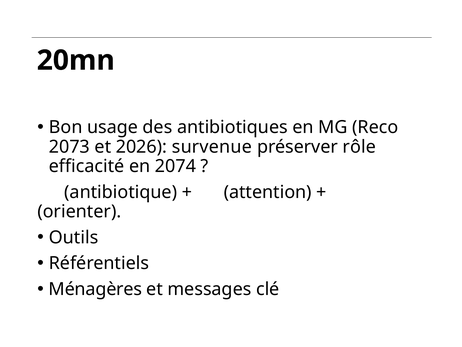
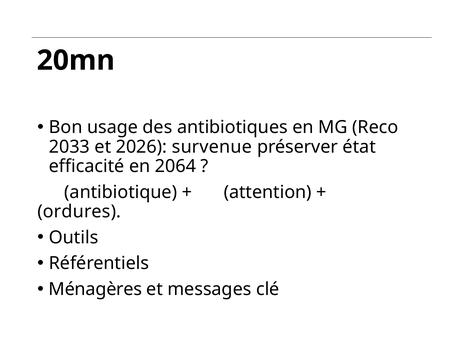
2073: 2073 -> 2033 (69, 147)
rôle: rôle -> état (359, 147)
2074: 2074 -> 2064 (175, 166)
orienter: orienter -> ordures (79, 211)
